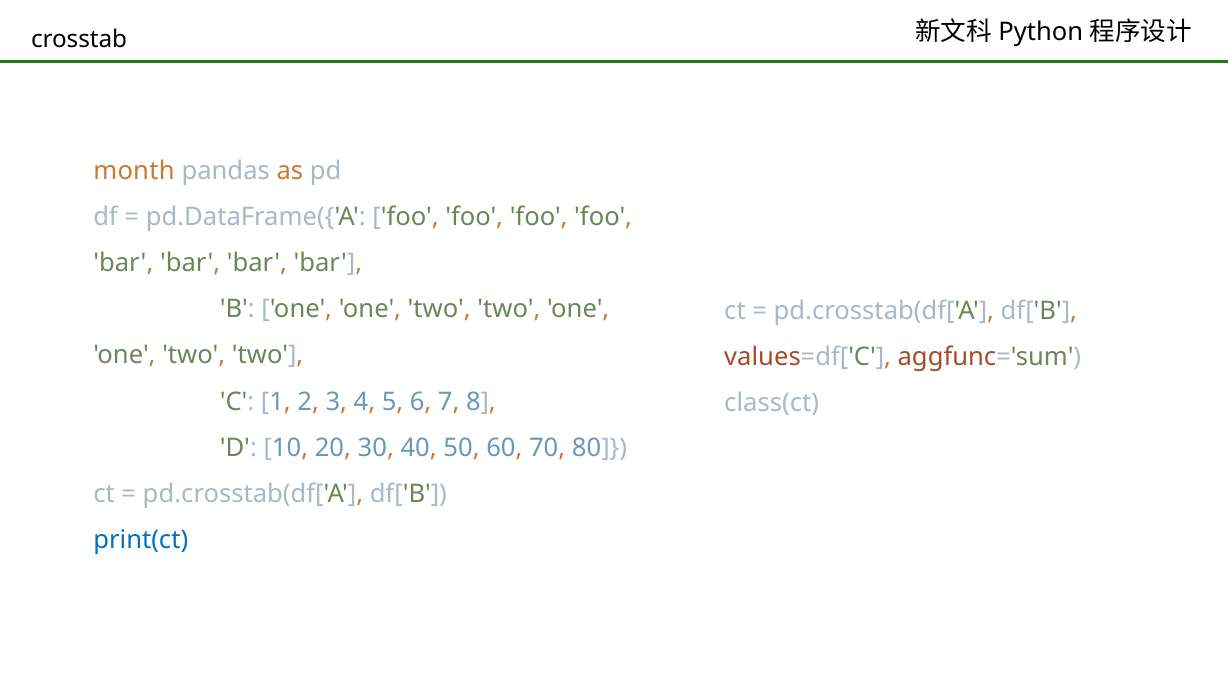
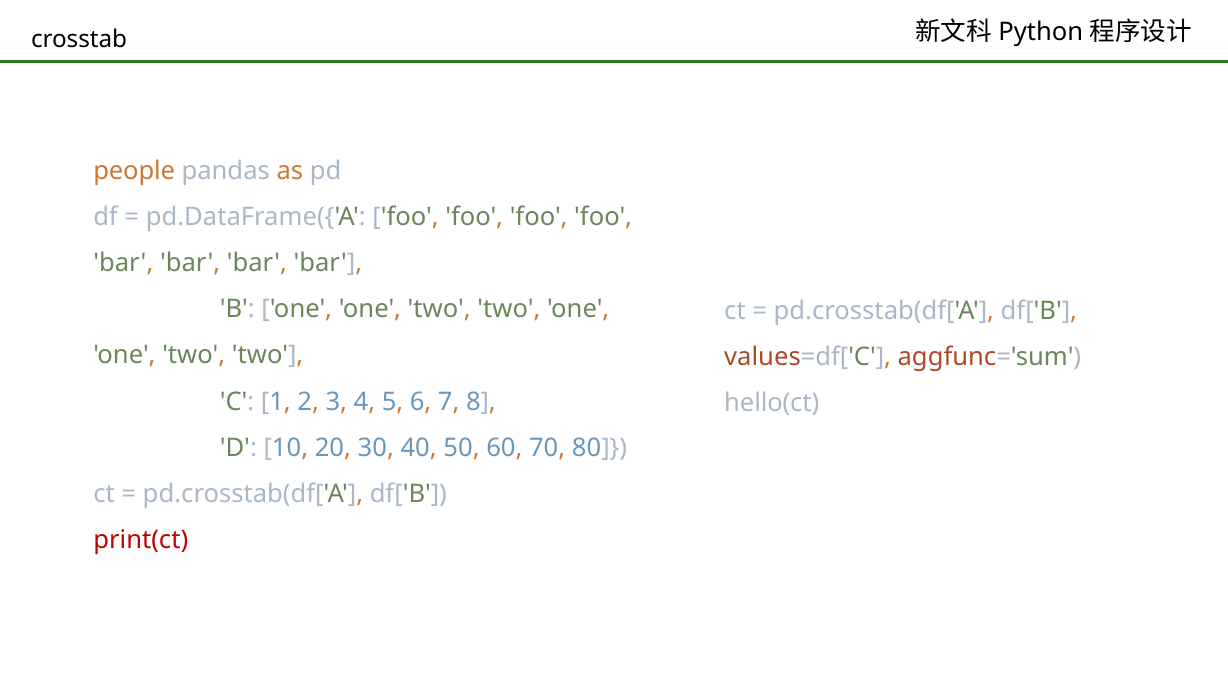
month: month -> people (134, 171)
class(ct: class(ct -> hello(ct (772, 403)
print(ct colour: blue -> red (141, 540)
